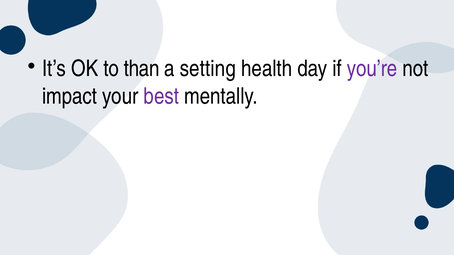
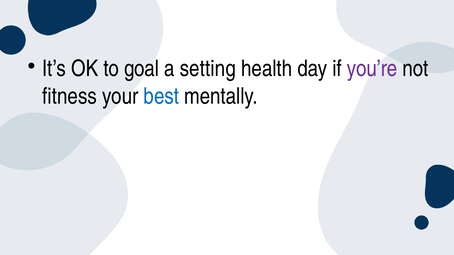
than: than -> goal (142, 69)
impact: impact -> fitness (70, 96)
best colour: purple -> blue (161, 96)
